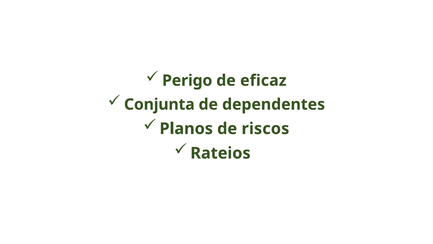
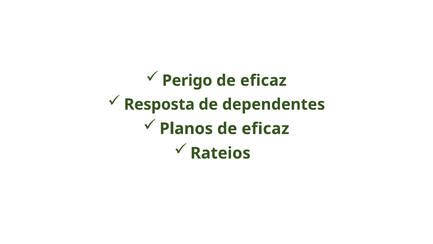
Conjunta: Conjunta -> Resposta (159, 104)
Planos de riscos: riscos -> eficaz (265, 128)
